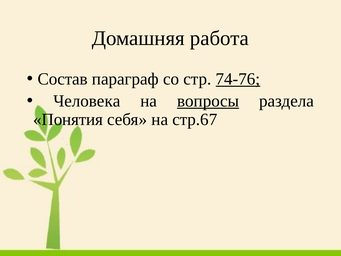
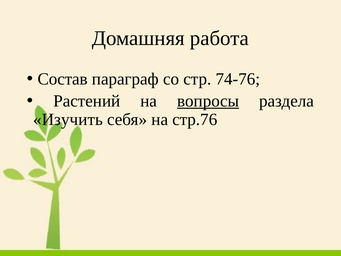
74-76 underline: present -> none (238, 79)
Человека: Человека -> Растений (87, 101)
Понятия: Понятия -> Изучить (68, 119)
стр.67: стр.67 -> стр.76 (195, 119)
